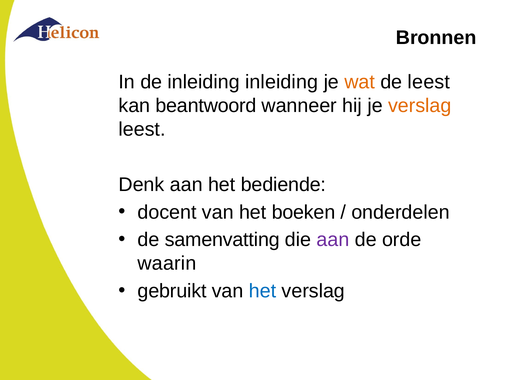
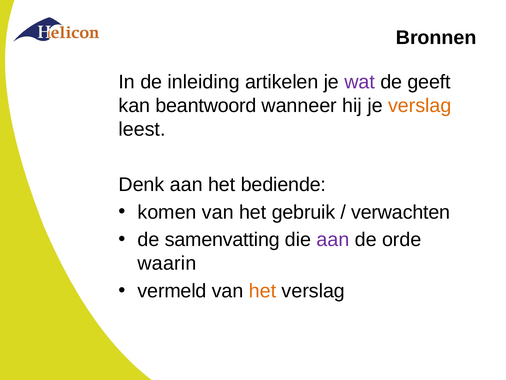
inleiding inleiding: inleiding -> artikelen (282, 82)
wat colour: orange -> purple (360, 82)
de leest: leest -> geeft (429, 82)
docent: docent -> komen (167, 212)
boeken: boeken -> gebruik (304, 212)
onderdelen: onderdelen -> verwachten (401, 212)
gebruikt: gebruikt -> vermeld (172, 291)
het colour: blue -> orange (263, 291)
